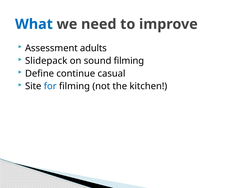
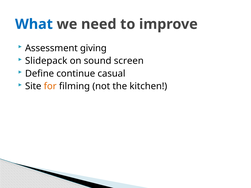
adults: adults -> giving (93, 48)
sound filming: filming -> screen (129, 61)
for colour: blue -> orange (50, 86)
